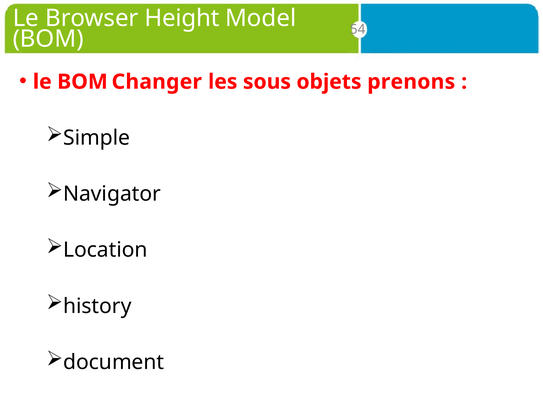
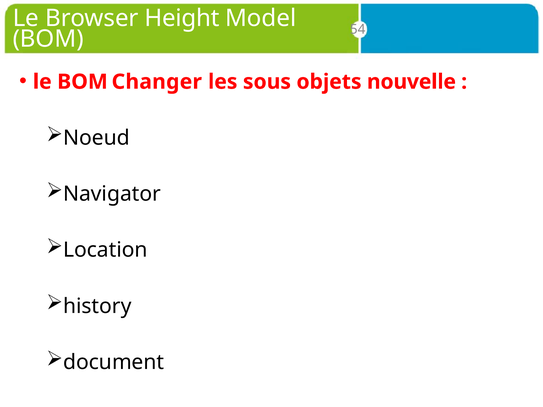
prenons: prenons -> nouvelle (411, 82)
Simple: Simple -> Noeud (97, 138)
